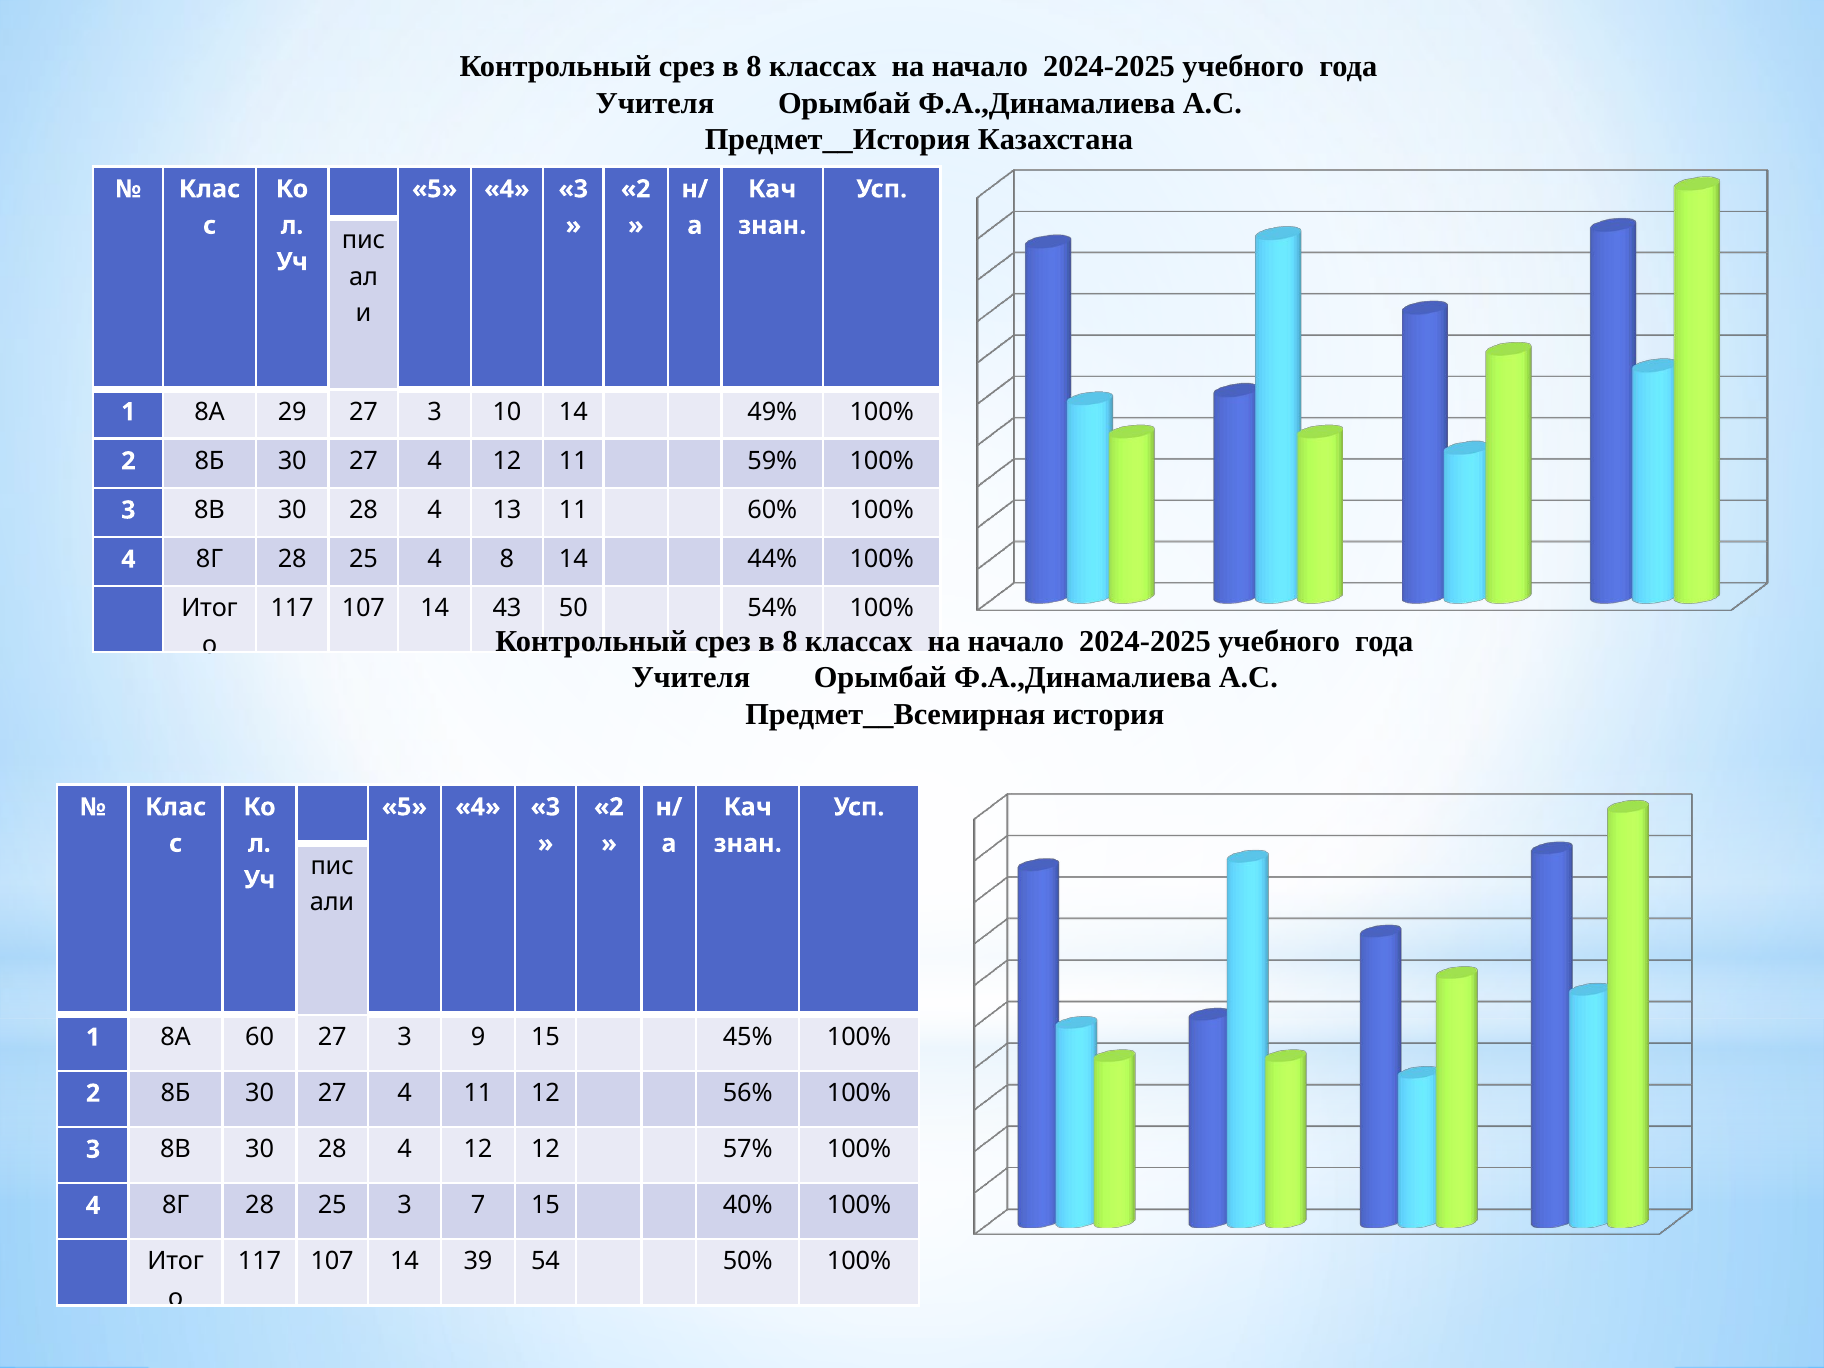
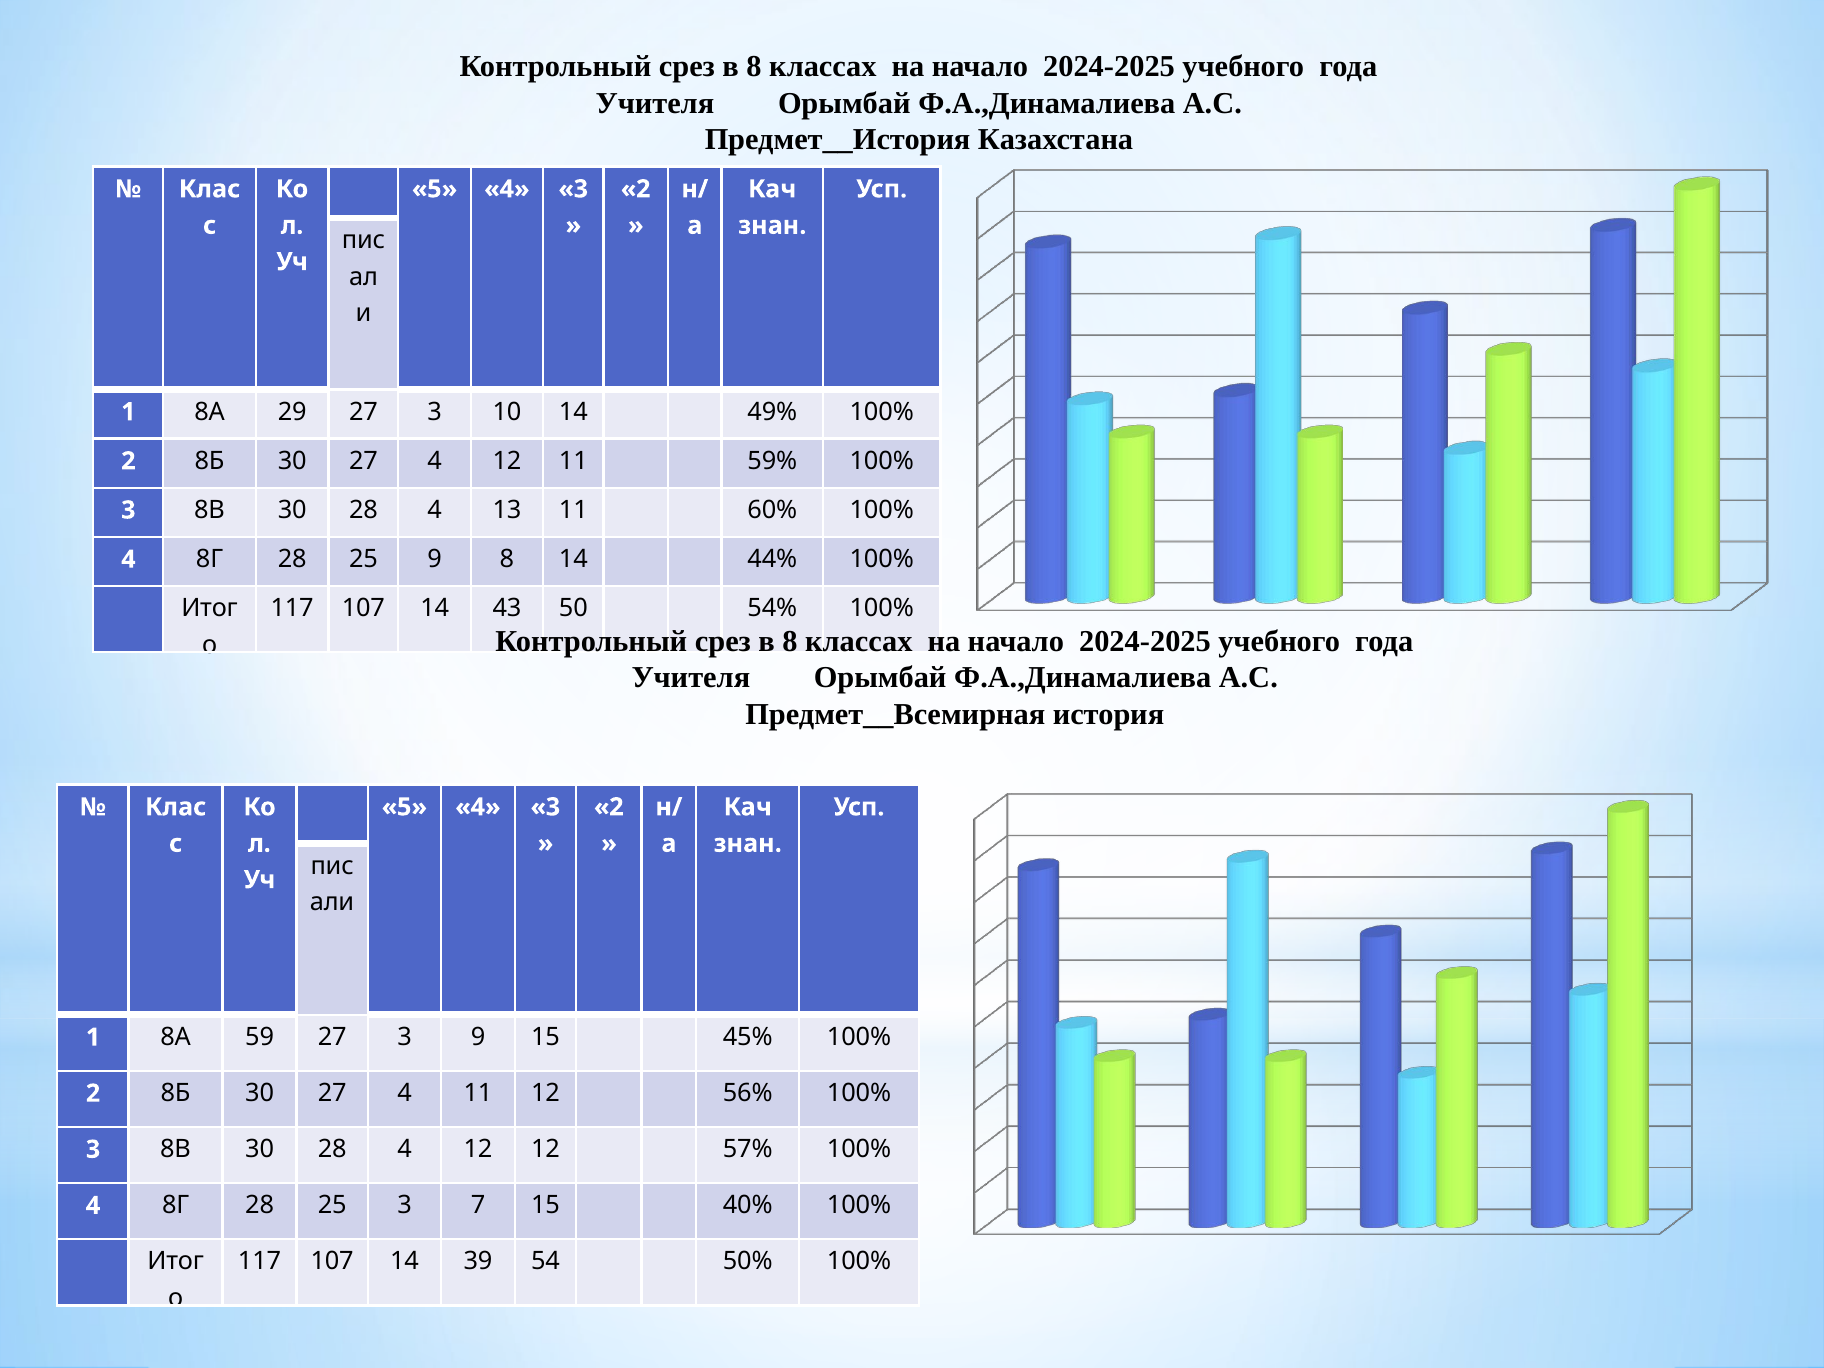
25 4: 4 -> 9 (435, 559)
60: 60 -> 59 (260, 1037)
